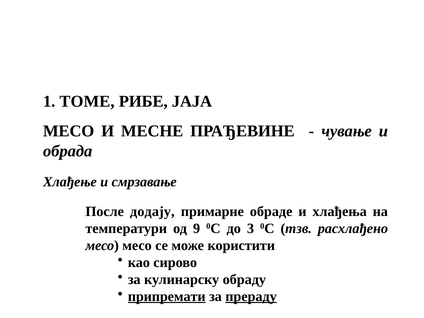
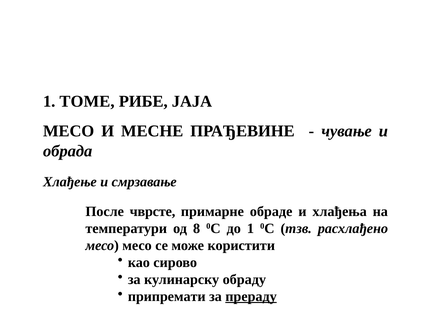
додају: додају -> чврсте (152, 212)
9: 9 -> 8 (197, 229)
до 3: 3 -> 1 (250, 229)
припремати underline: present -> none (167, 296)
